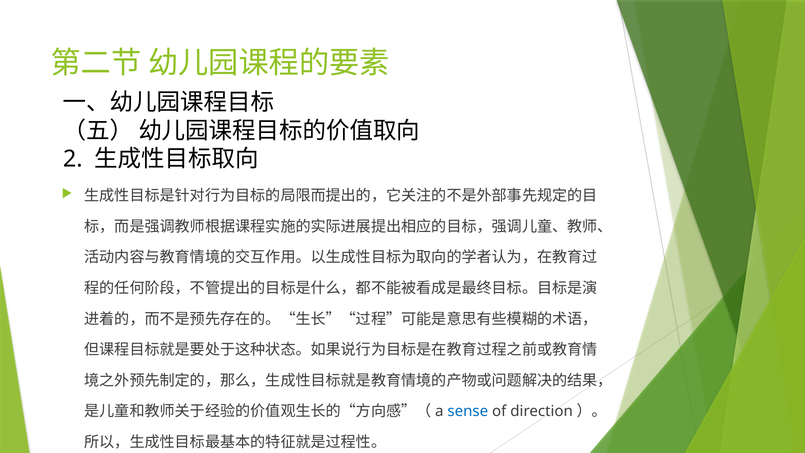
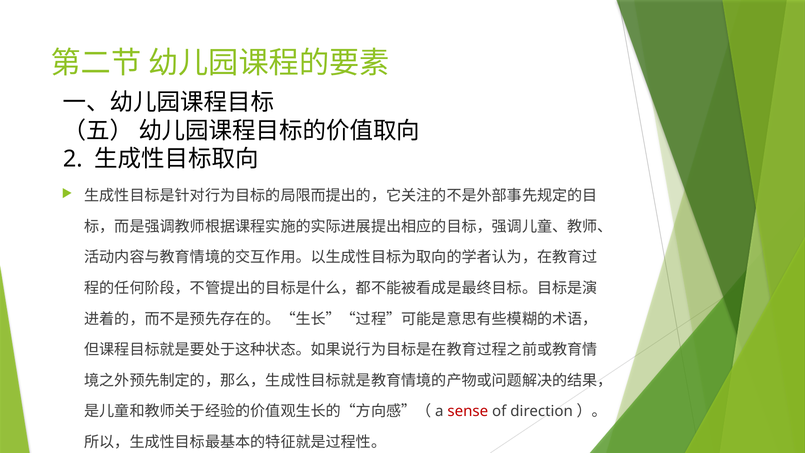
sense colour: blue -> red (468, 411)
